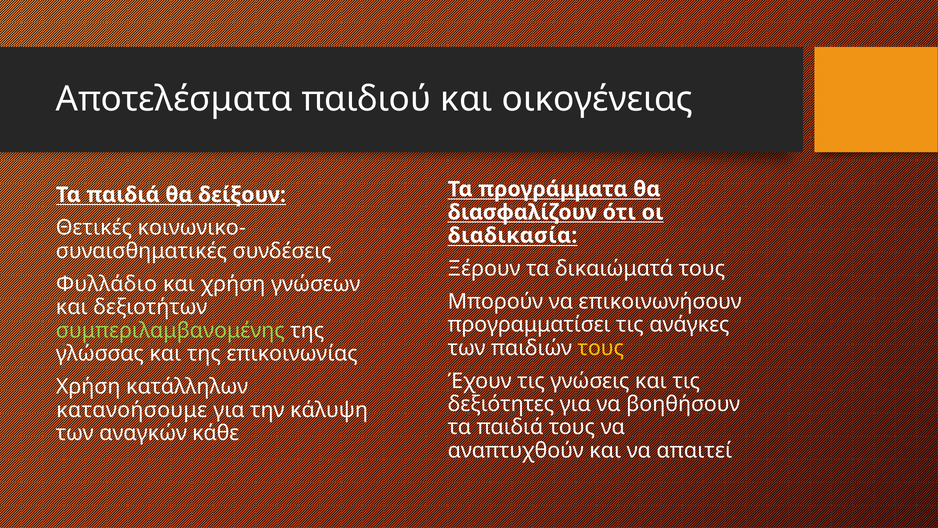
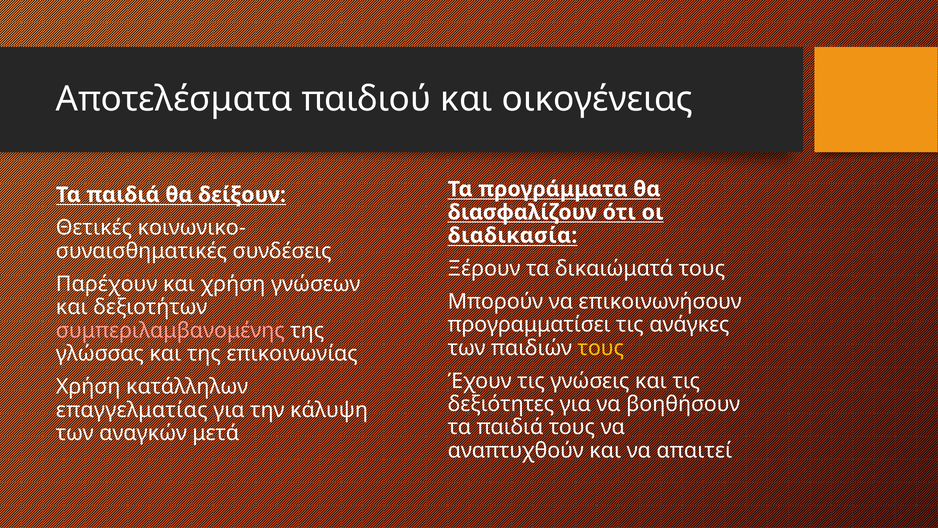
Φυλλάδιο: Φυλλάδιο -> Παρέχουν (107, 284)
συμπεριλαμβανομένης colour: light green -> pink (170, 330)
κατανοήσουμε: κατανοήσουμε -> επαγγελματίας (132, 410)
κάθε: κάθε -> μετά (216, 433)
